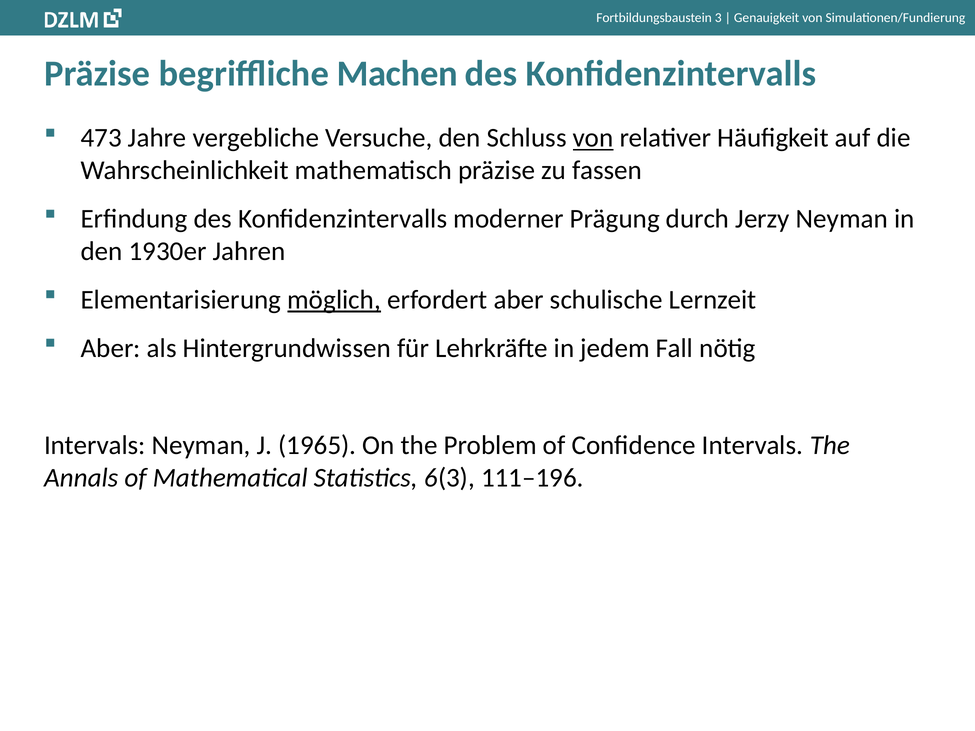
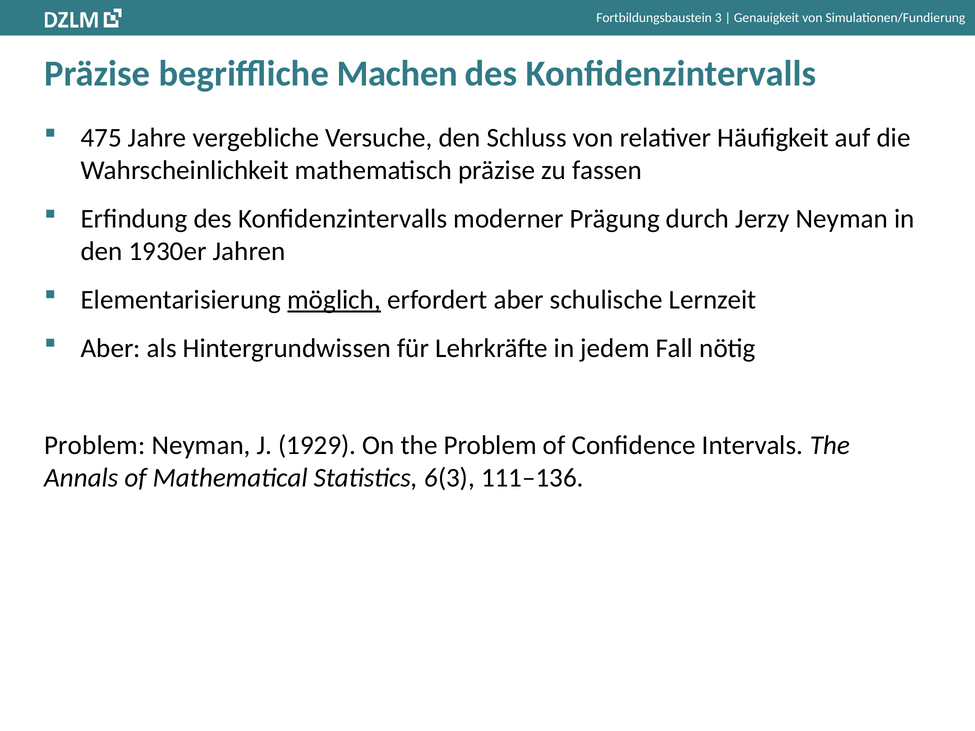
473: 473 -> 475 (101, 138)
von underline: present -> none (593, 138)
Intervals: Intervals -> Problem (95, 445)
1965: 1965 -> 1929 (317, 445)
111–196: 111–196 -> 111–136 (532, 478)
